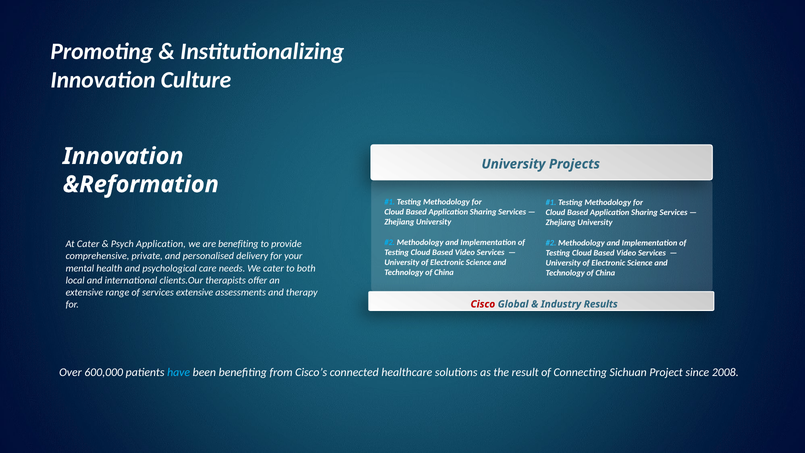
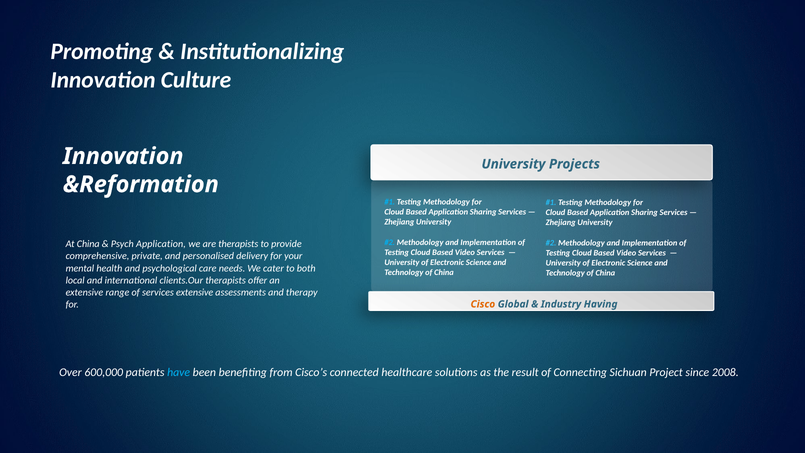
At Cater: Cater -> China (88, 244)
are benefiting: benefiting -> therapists (238, 244)
Cisco colour: red -> orange (483, 304)
Results: Results -> Having (601, 304)
